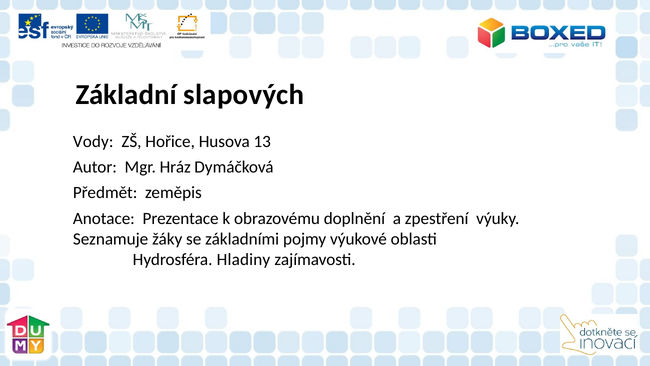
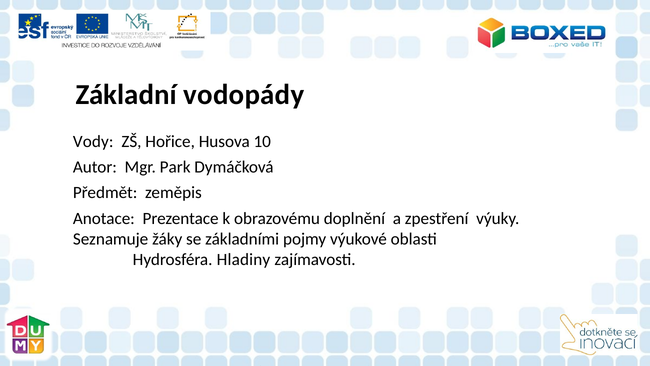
slapových: slapových -> vodopády (244, 94)
13: 13 -> 10 (262, 141)
Hráz: Hráz -> Park (175, 167)
